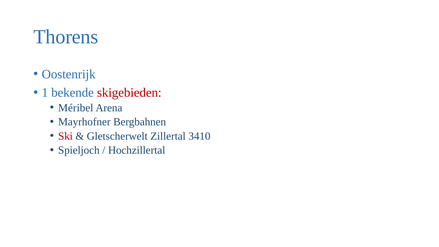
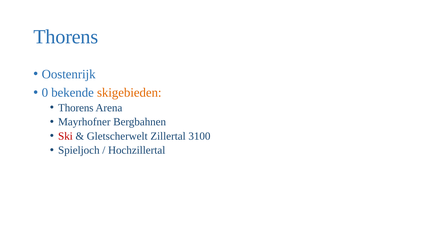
1: 1 -> 0 (45, 93)
skigebieden colour: red -> orange (129, 93)
Méribel: Méribel -> Thorens (76, 108)
3410: 3410 -> 3100 (199, 136)
